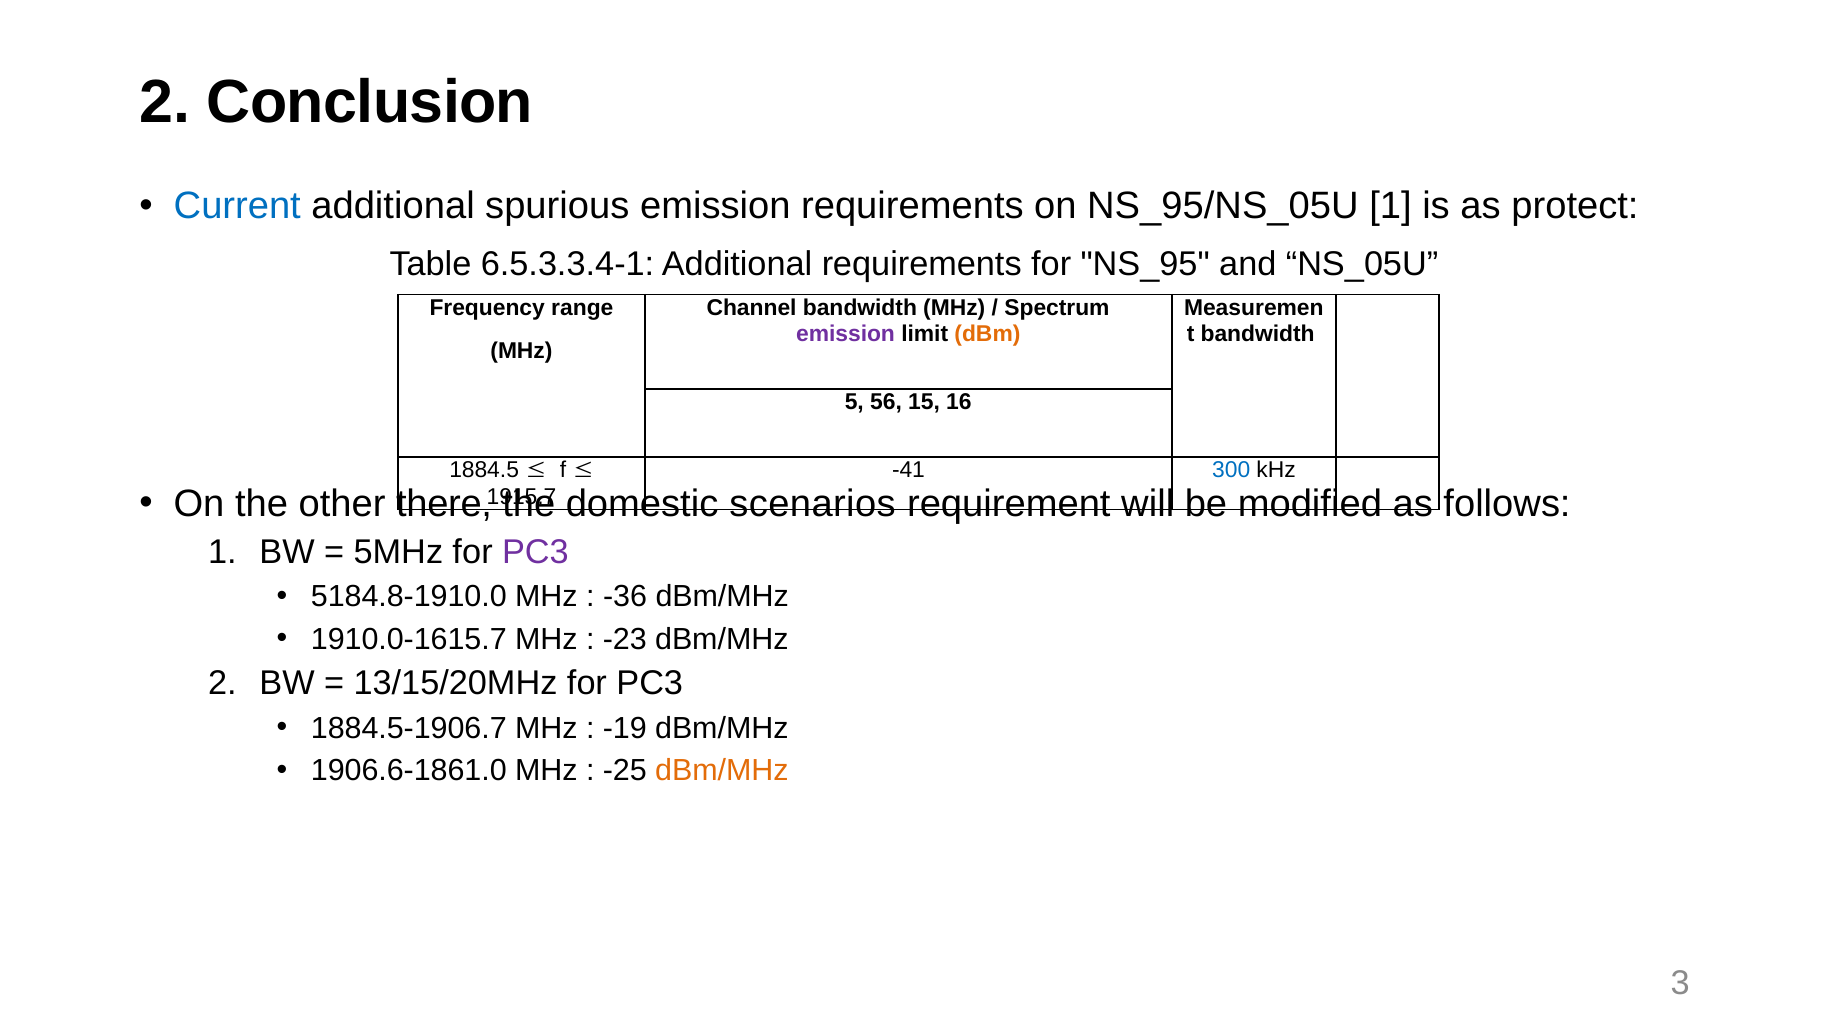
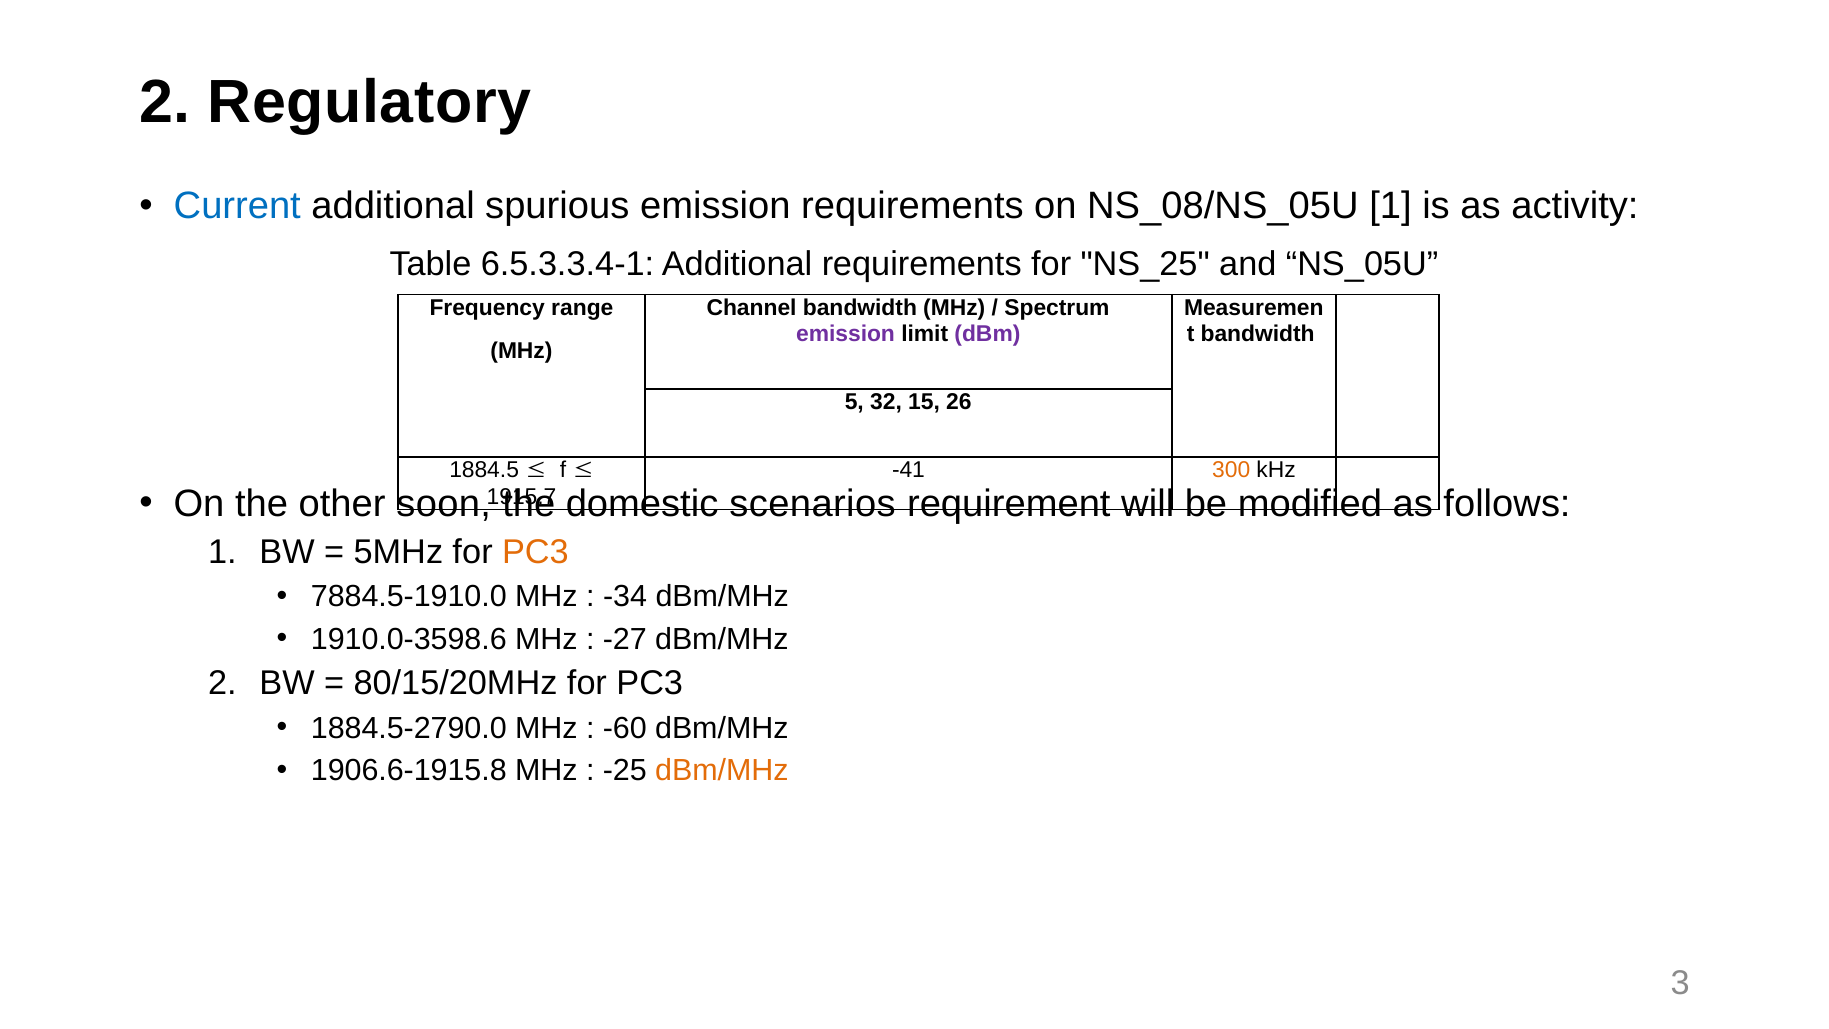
Conclusion: Conclusion -> Regulatory (369, 103)
NS_95/NS_05U: NS_95/NS_05U -> NS_08/NS_05U (1223, 206)
protect: protect -> activity (1575, 206)
NS_95: NS_95 -> NS_25 (1145, 264)
dBm colour: orange -> purple (987, 333)
56: 56 -> 32 (886, 402)
16: 16 -> 26 (959, 402)
300 colour: blue -> orange (1231, 470)
there: there -> soon (444, 503)
PC3 colour: purple -> orange (535, 552)
5184.8-1910.0: 5184.8-1910.0 -> 7884.5-1910.0 (409, 597)
-36: -36 -> -34 (625, 597)
1910.0-1615.7: 1910.0-1615.7 -> 1910.0-3598.6 (409, 639)
-23: -23 -> -27 (625, 639)
13/15/20MHz: 13/15/20MHz -> 80/15/20MHz (456, 683)
1884.5-1906.7: 1884.5-1906.7 -> 1884.5-2790.0 (409, 728)
-19: -19 -> -60 (625, 728)
1906.6-1861.0: 1906.6-1861.0 -> 1906.6-1915.8 (409, 770)
